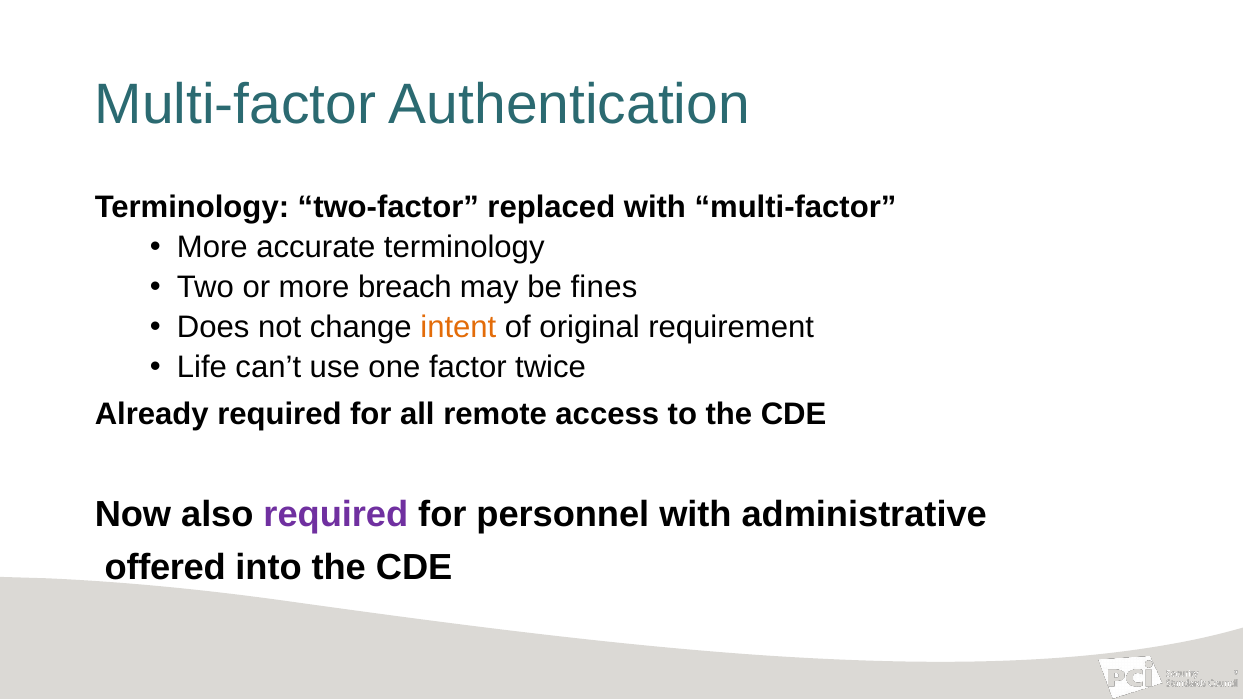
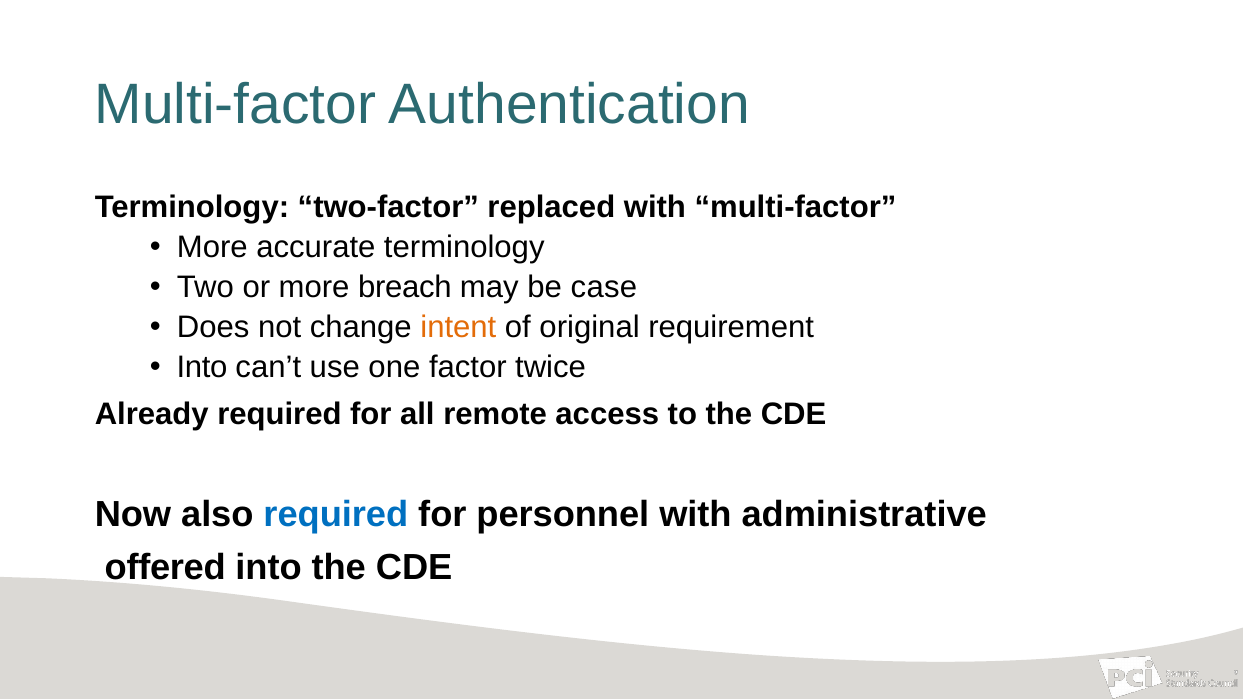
fines: fines -> case (604, 287)
Life: Life -> Into (202, 367)
required colour: purple -> blue (336, 515)
